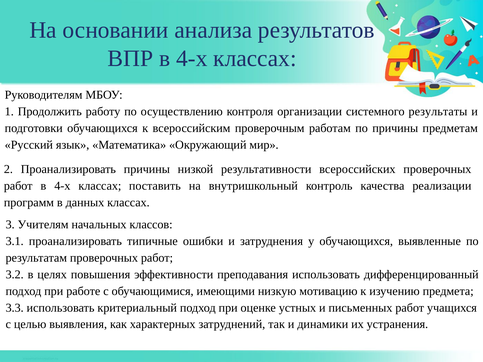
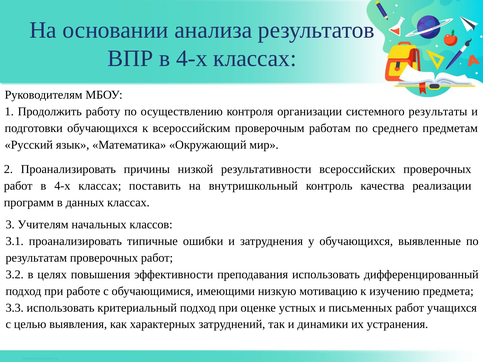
по причины: причины -> среднего (395, 128)
